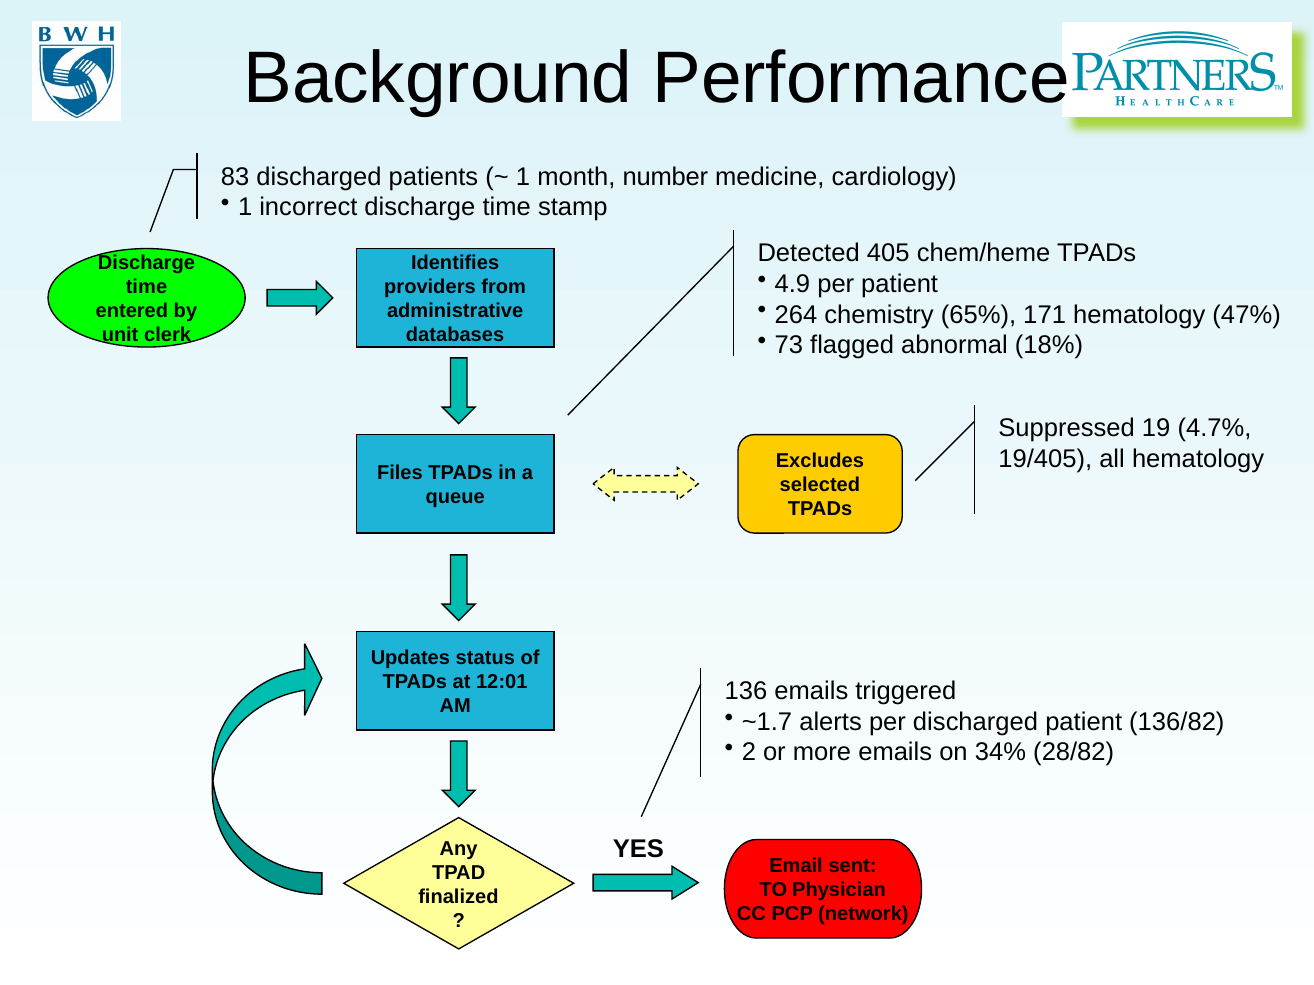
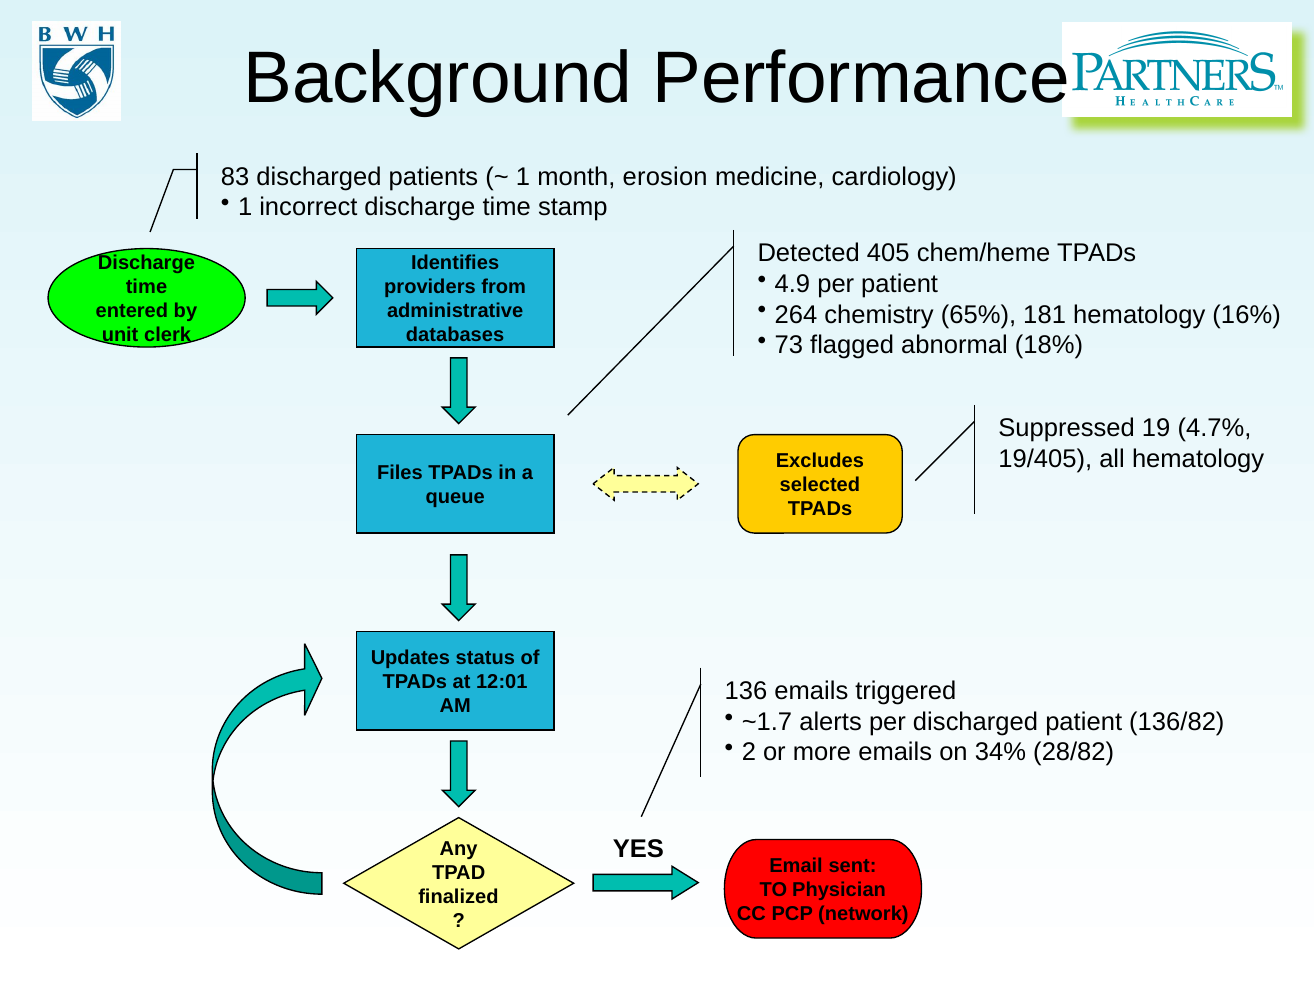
number: number -> erosion (665, 177)
171: 171 -> 181 (1045, 315)
47%: 47% -> 16% (1247, 315)
